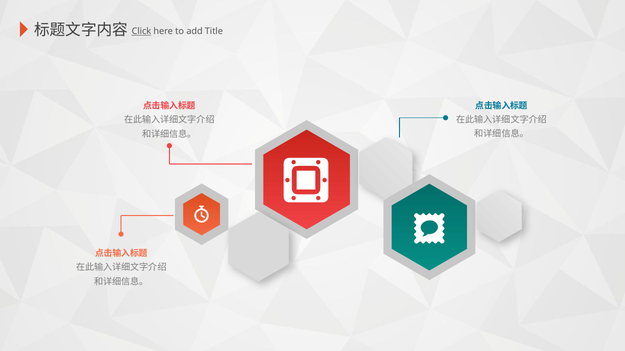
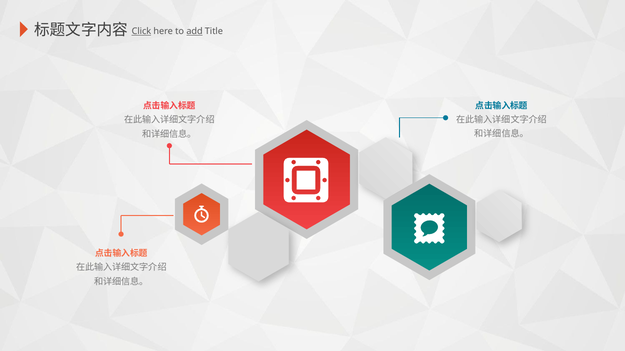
add underline: none -> present (194, 31)
